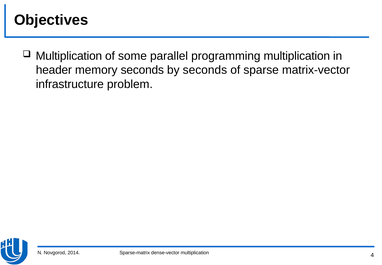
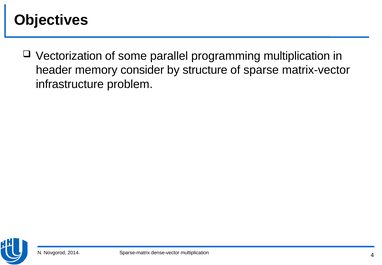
Multiplication: Multiplication -> Vectorization (69, 56)
memory seconds: seconds -> consider (142, 70)
by seconds: seconds -> structure (205, 70)
